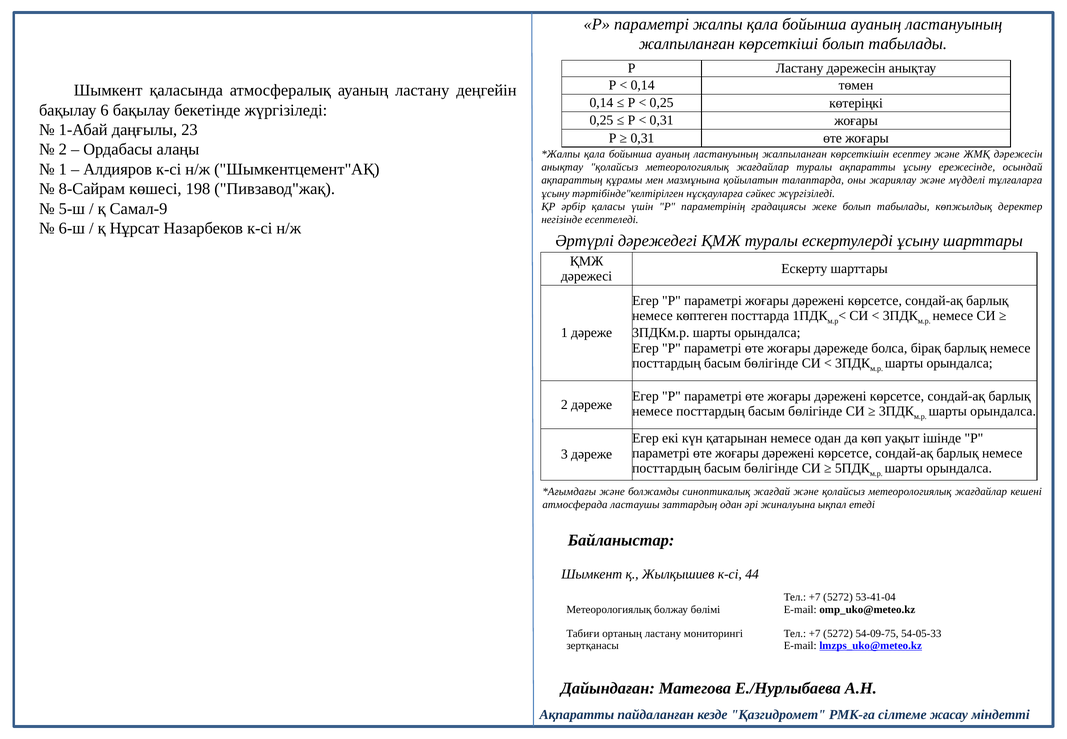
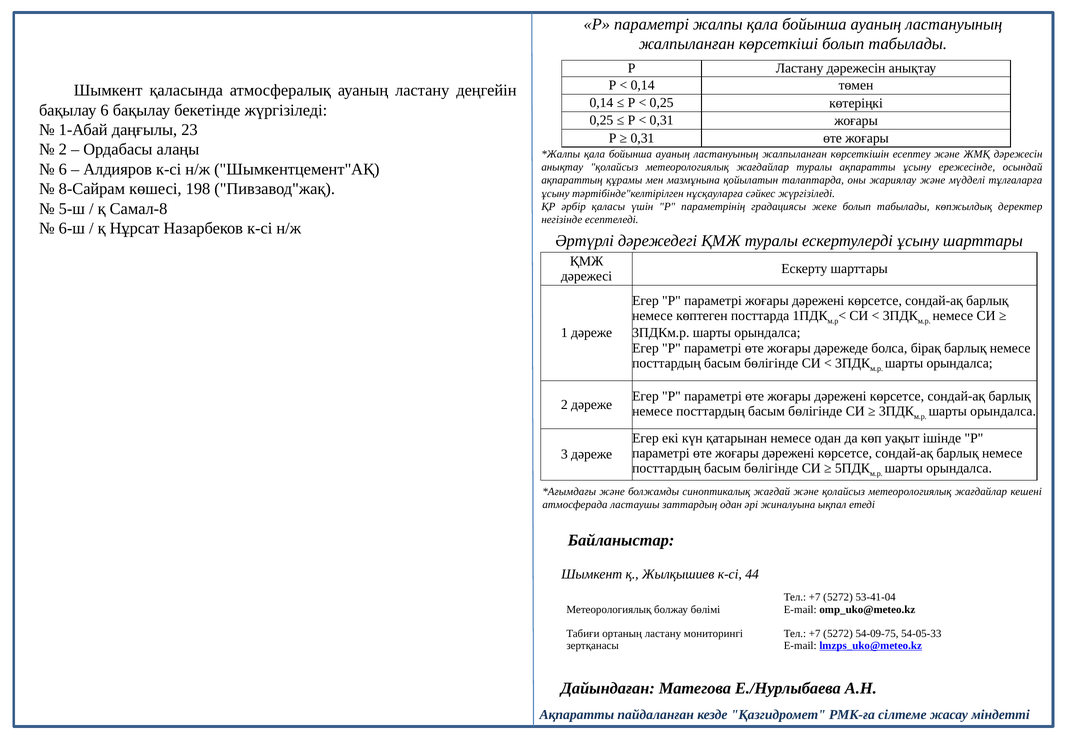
1: 1 -> 6 (63, 169)
Самал-9: Самал-9 -> Самал-8 (139, 209)
